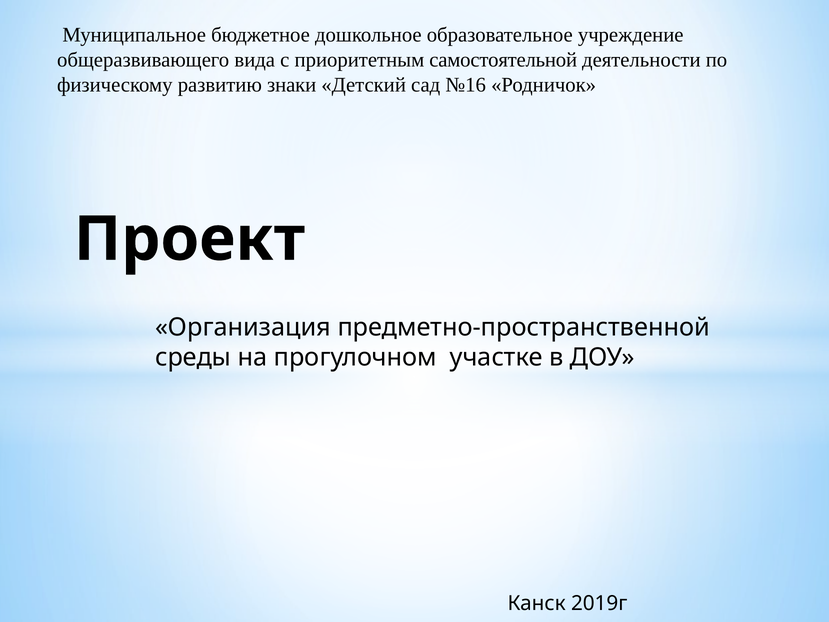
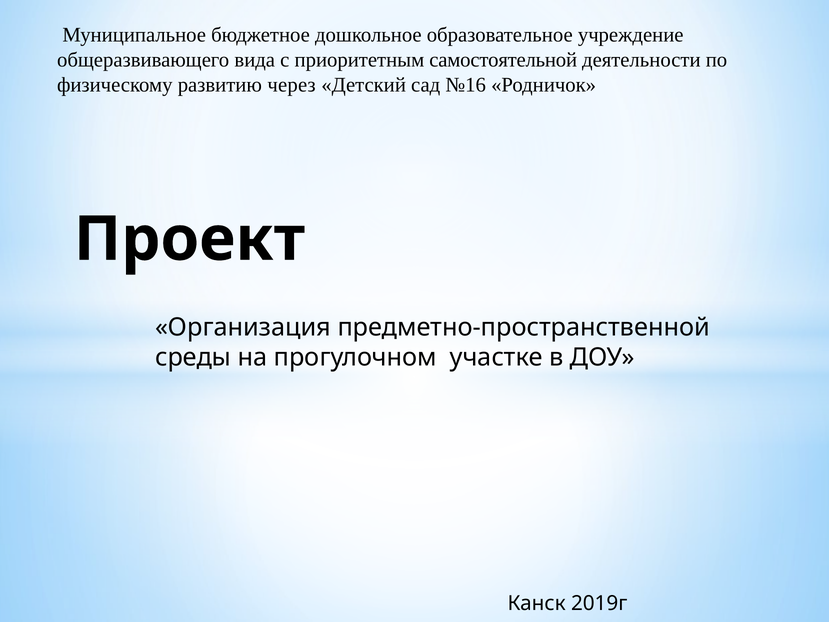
знаки: знаки -> через (292, 85)
